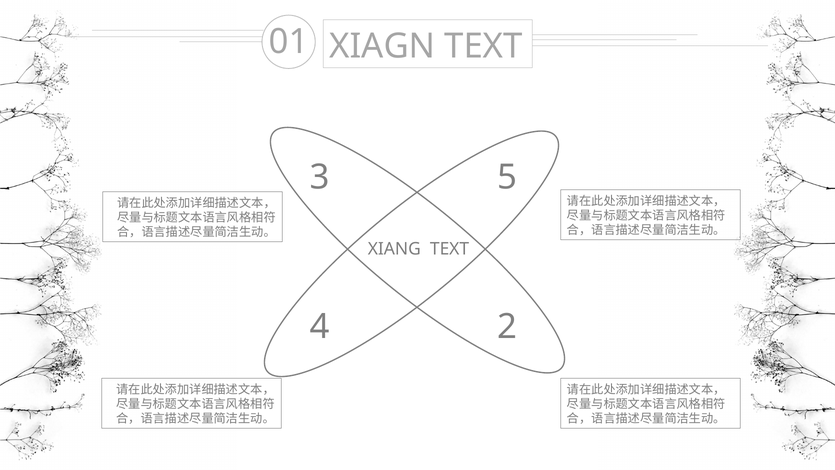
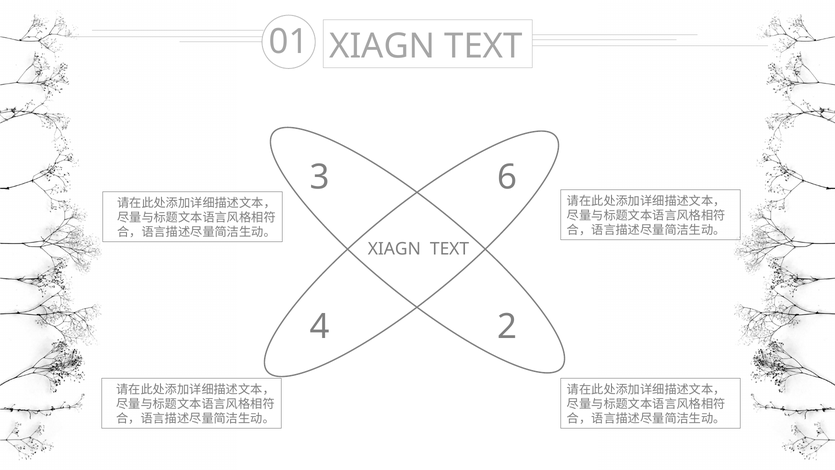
5: 5 -> 6 (507, 177)
XIANG: XIANG -> XIAGN (394, 249)
